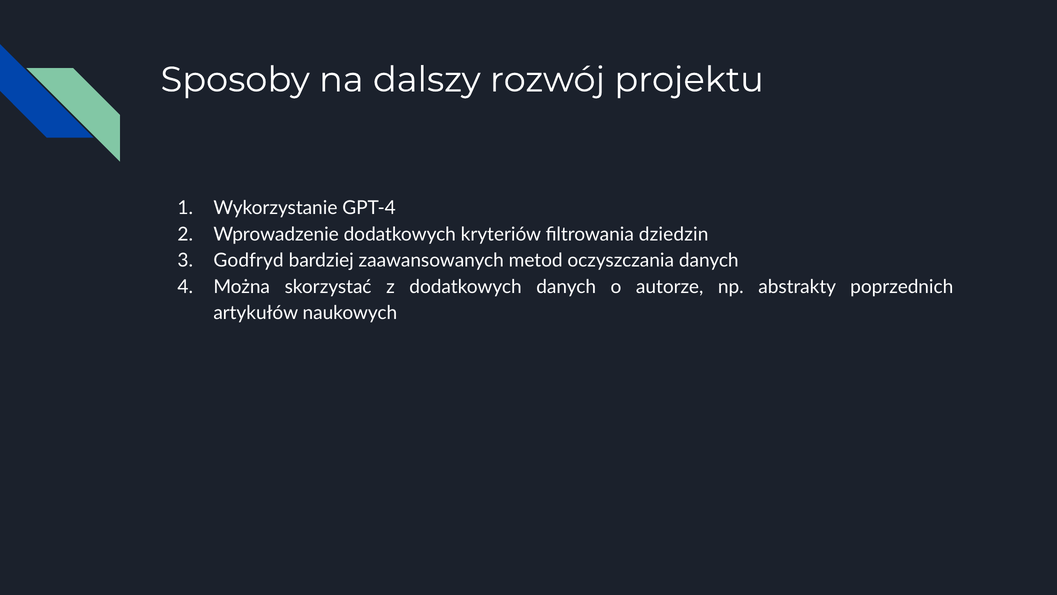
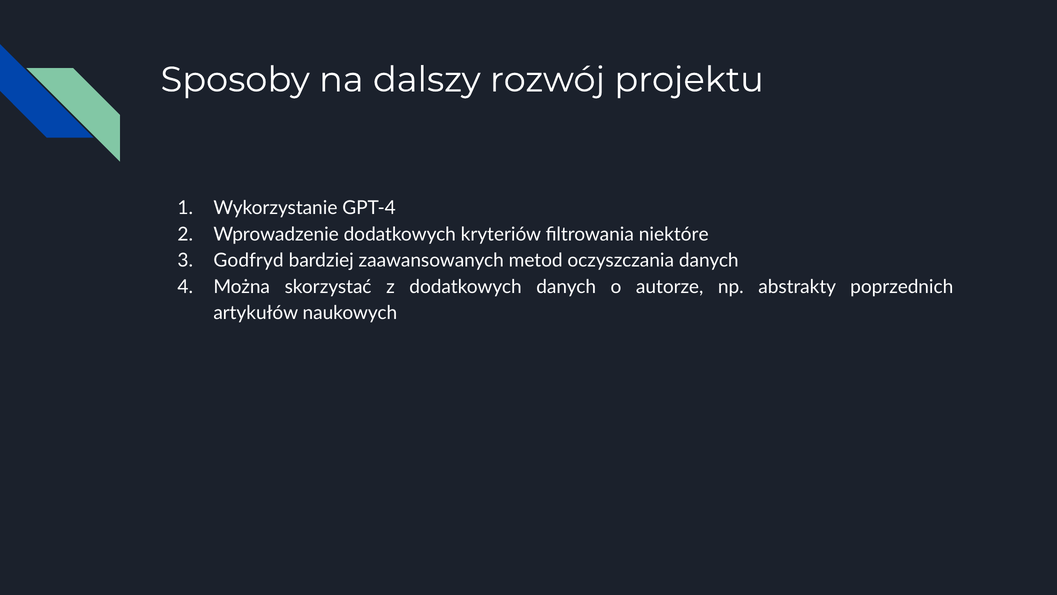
dziedzin: dziedzin -> niektóre (674, 234)
